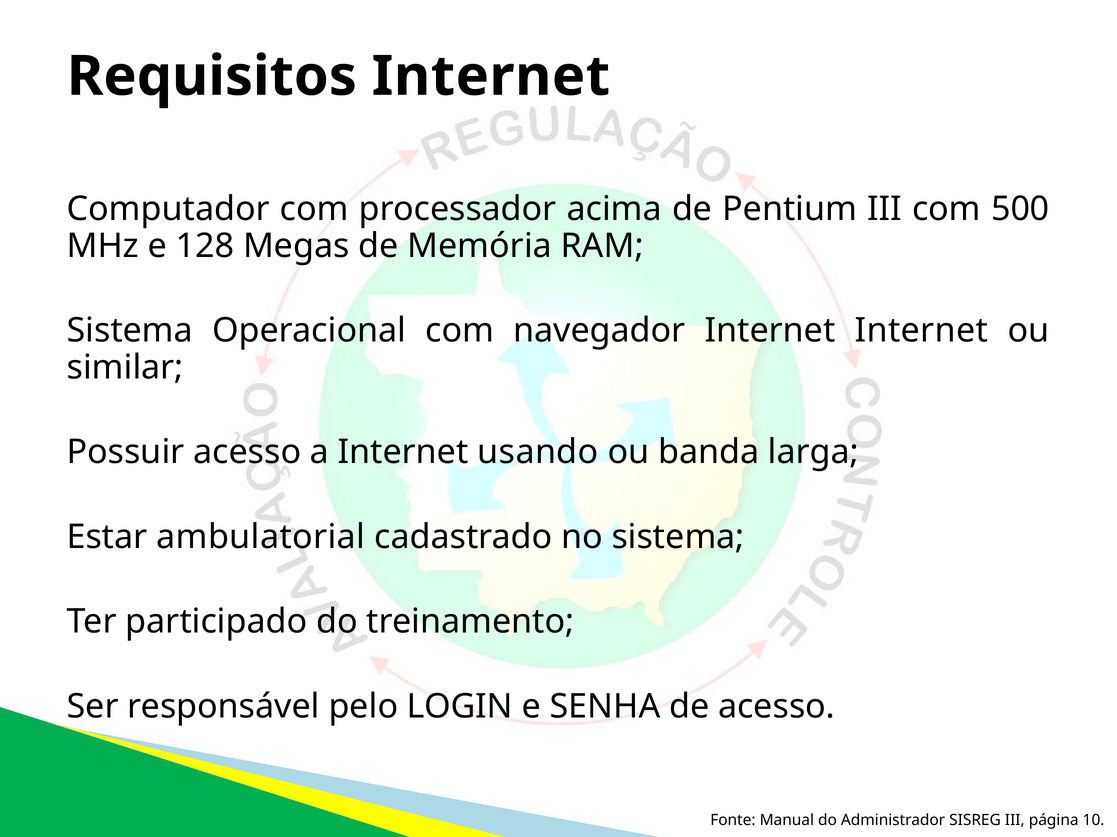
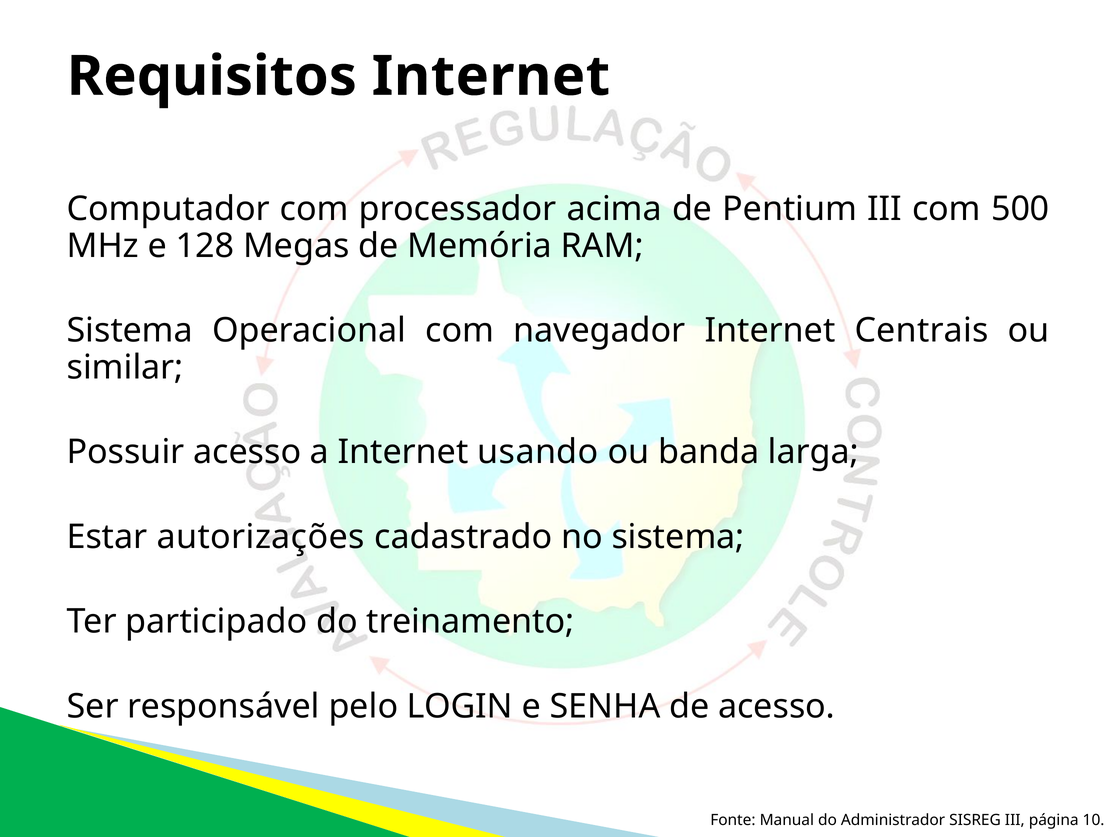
Internet Internet: Internet -> Centrais (922, 331)
ambulatorial: ambulatorial -> autorizações (261, 537)
